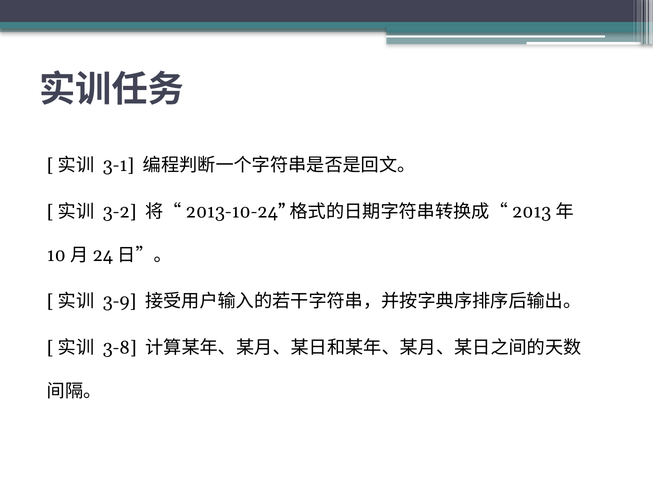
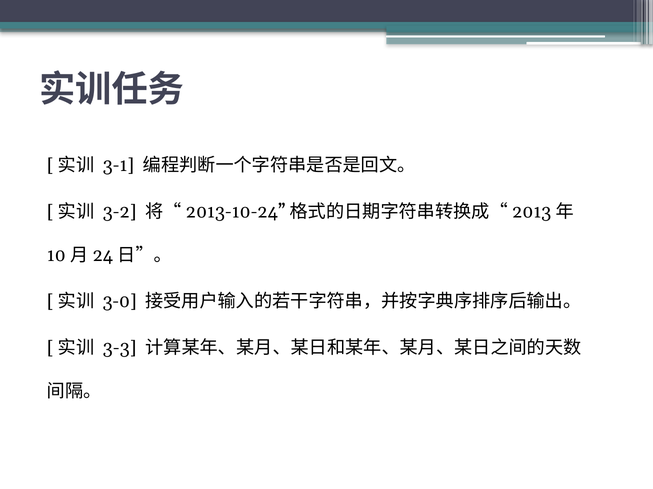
3-9: 3-9 -> 3-0 (120, 302)
3-8: 3-8 -> 3-3 (120, 348)
